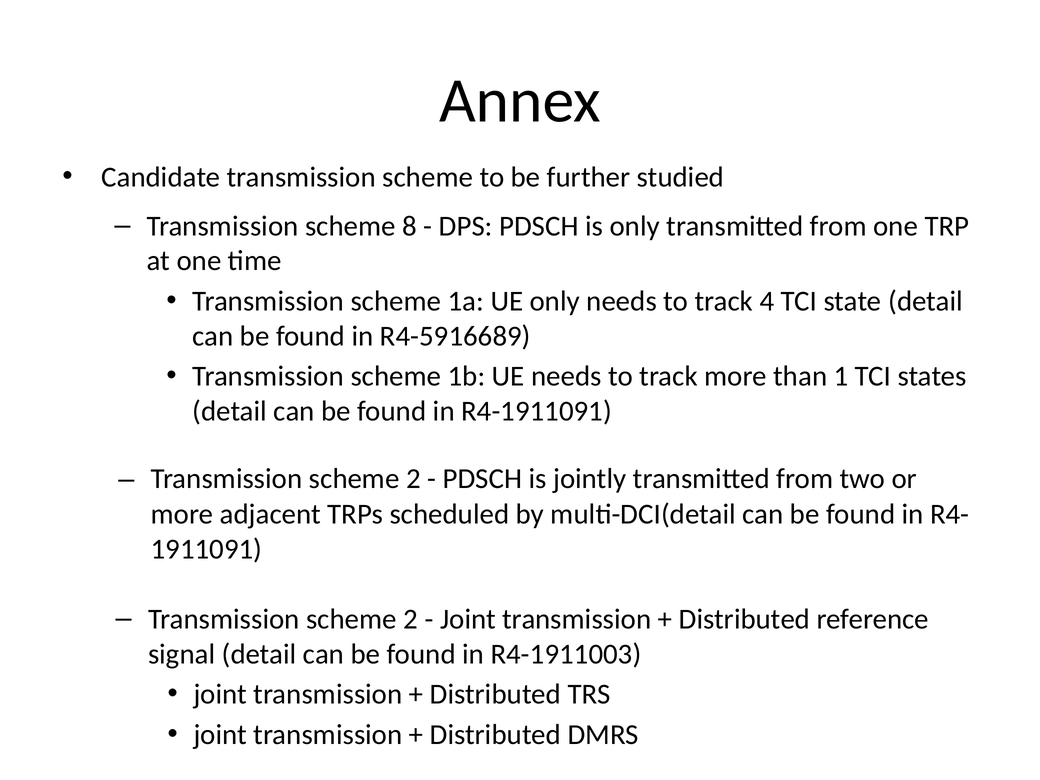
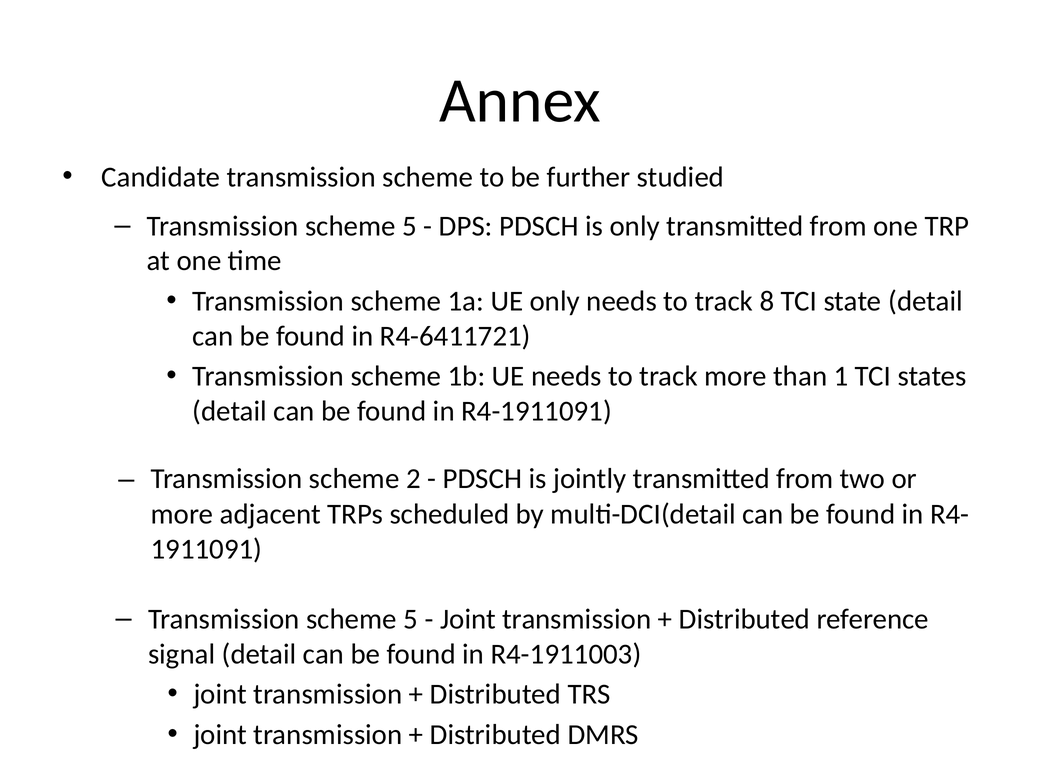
8: 8 -> 5 (410, 226)
4: 4 -> 8 (767, 301)
R4-5916689: R4-5916689 -> R4-6411721 (455, 336)
2: 2 -> 5 (411, 619)
